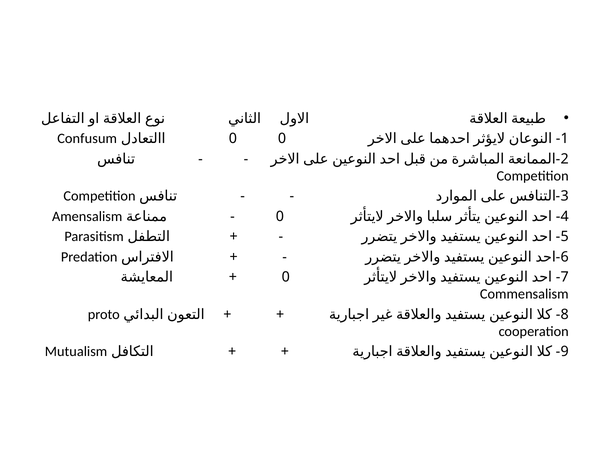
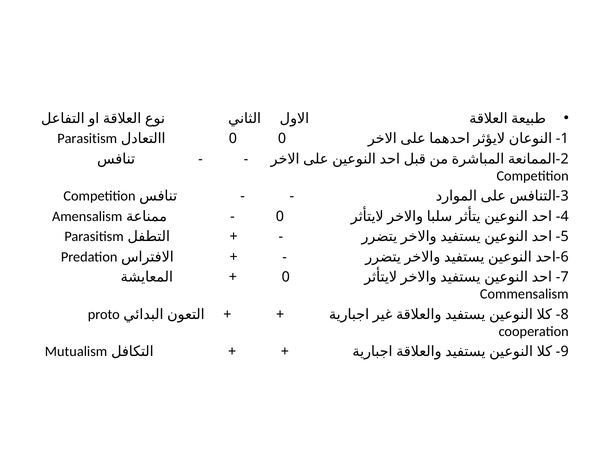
Confusum: Confusum -> Parasitism (87, 139)
